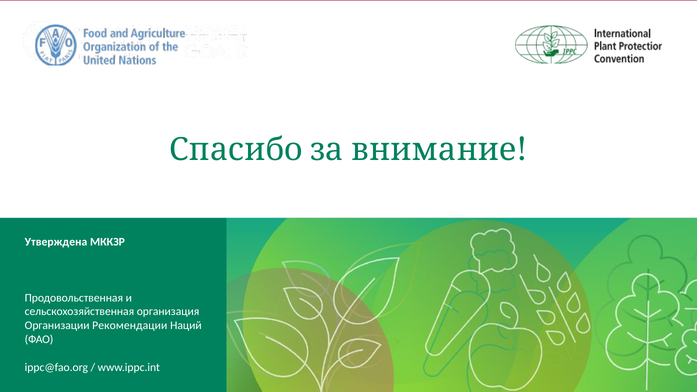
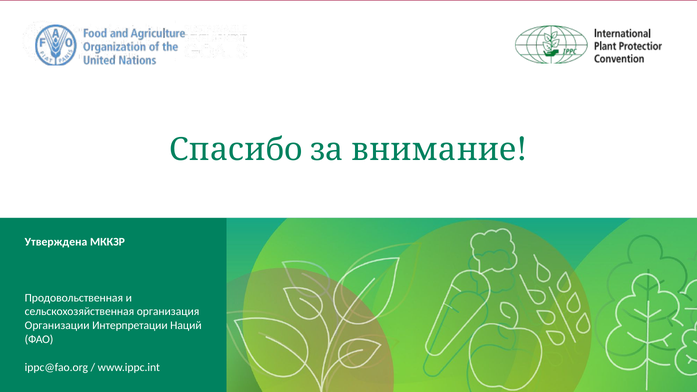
Рекомендации: Рекомендации -> Интерпретации (130, 326)
